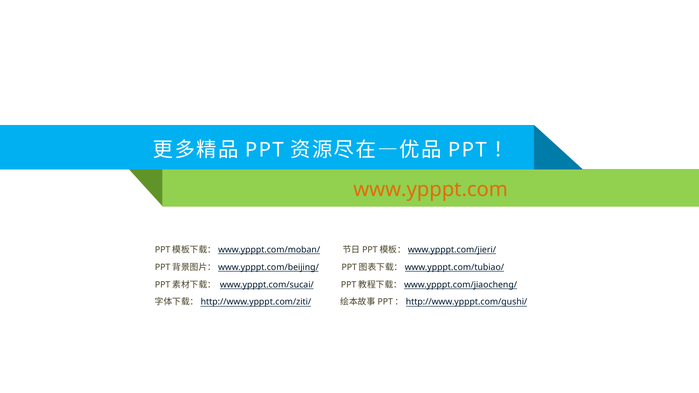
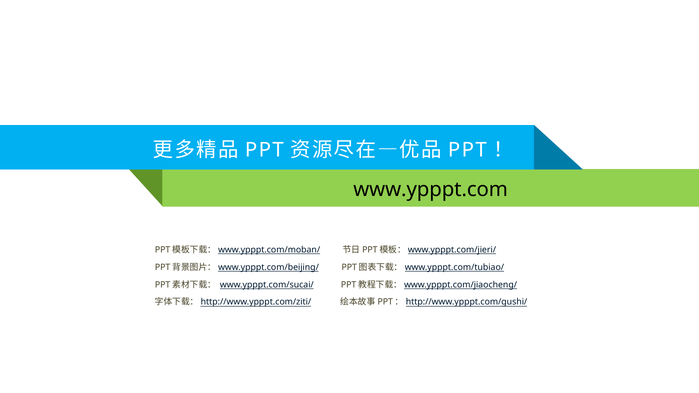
www.ypppt.com colour: orange -> black (431, 189)
